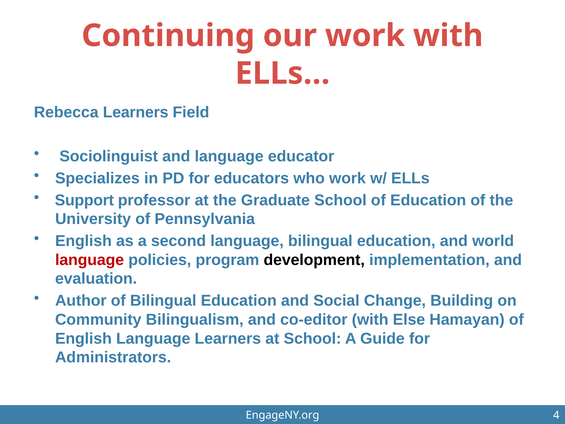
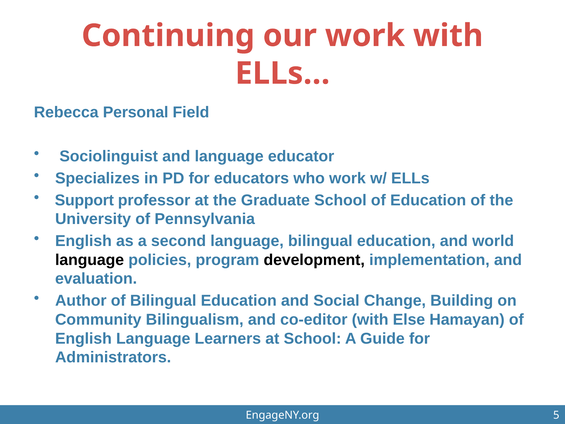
Rebecca Learners: Learners -> Personal (136, 112)
language colour: red -> black (90, 260)
4: 4 -> 5 (556, 415)
